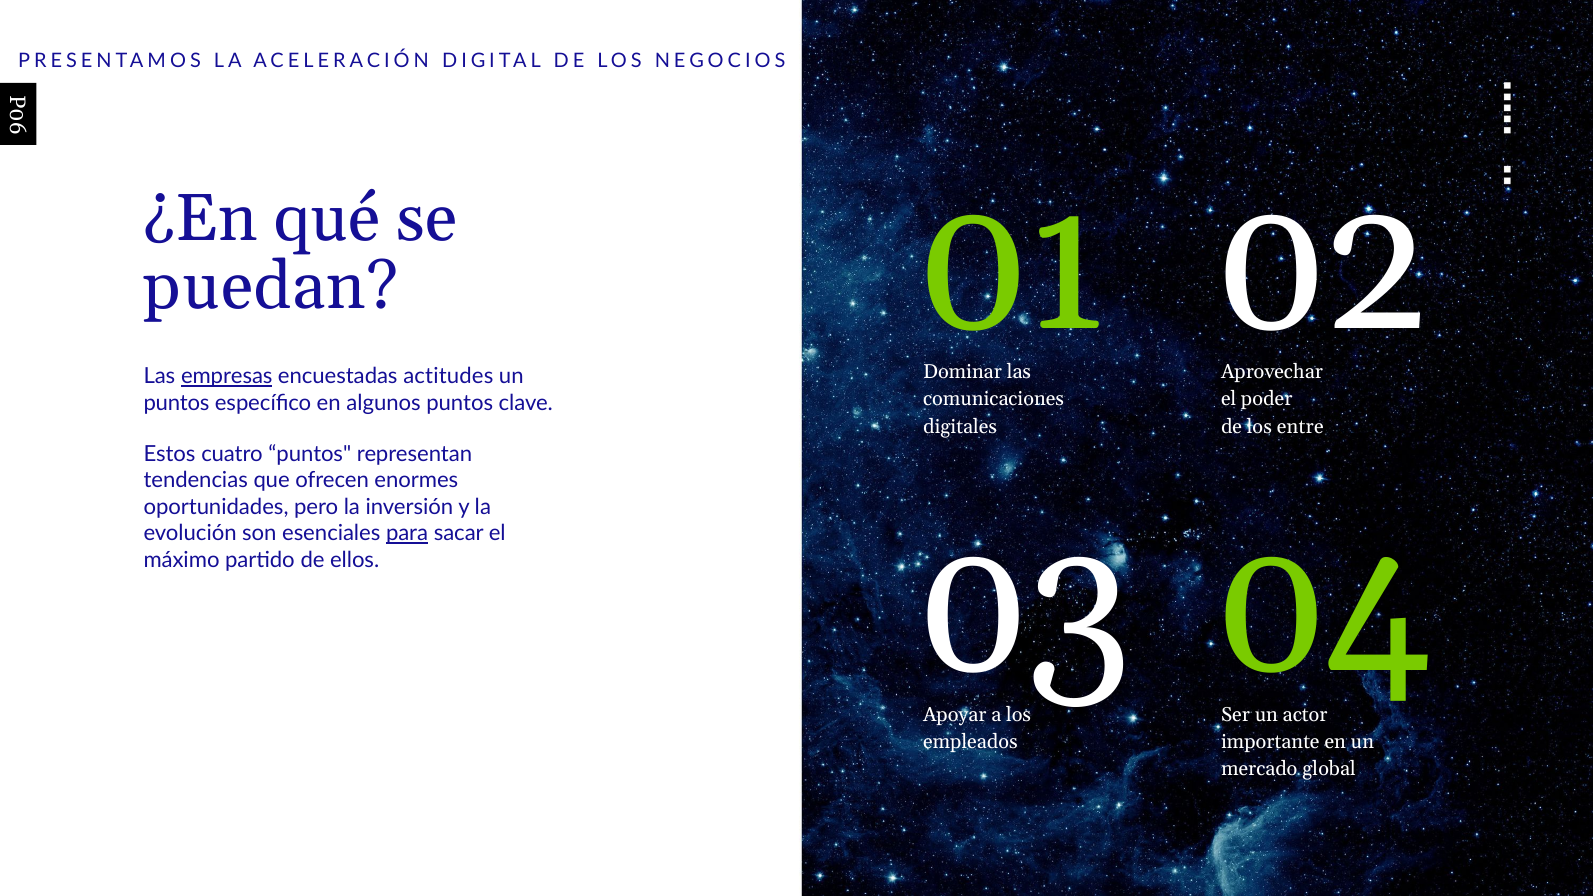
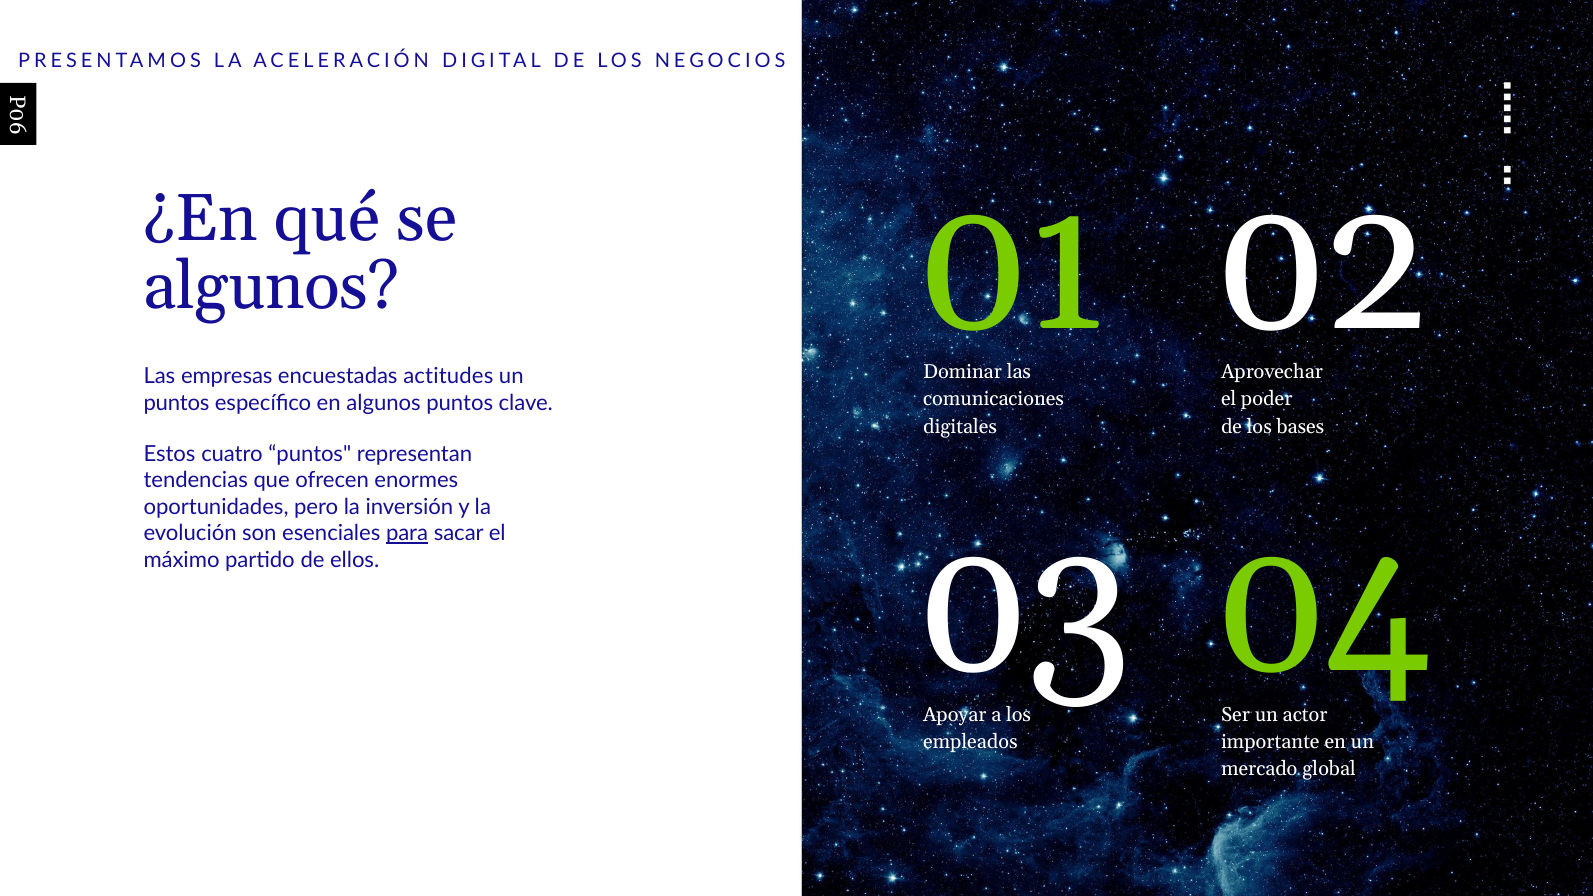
puedan: puedan -> algunos (272, 286)
empresas underline: present -> none (227, 376)
entre: entre -> bases (1300, 427)
